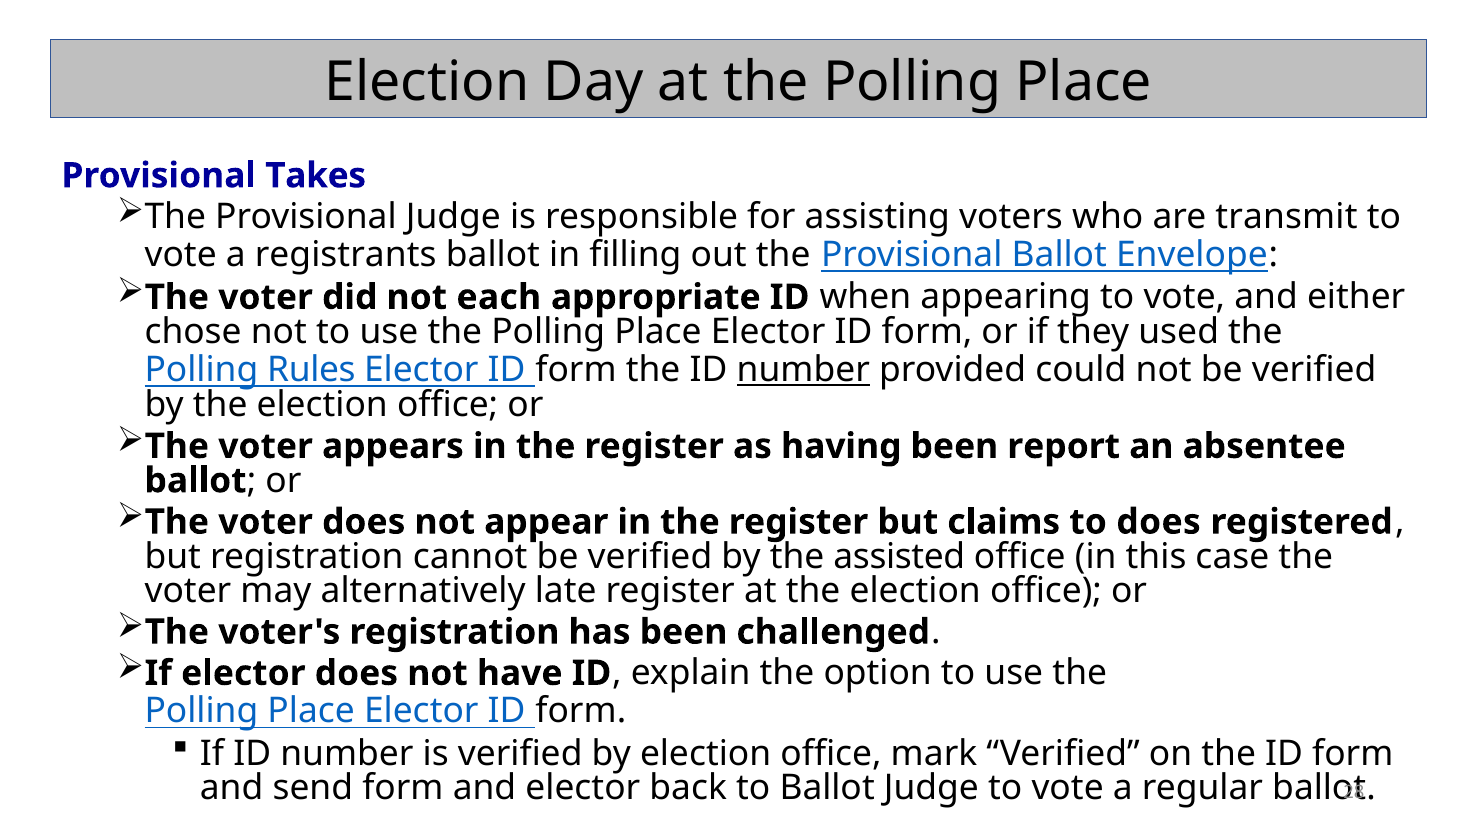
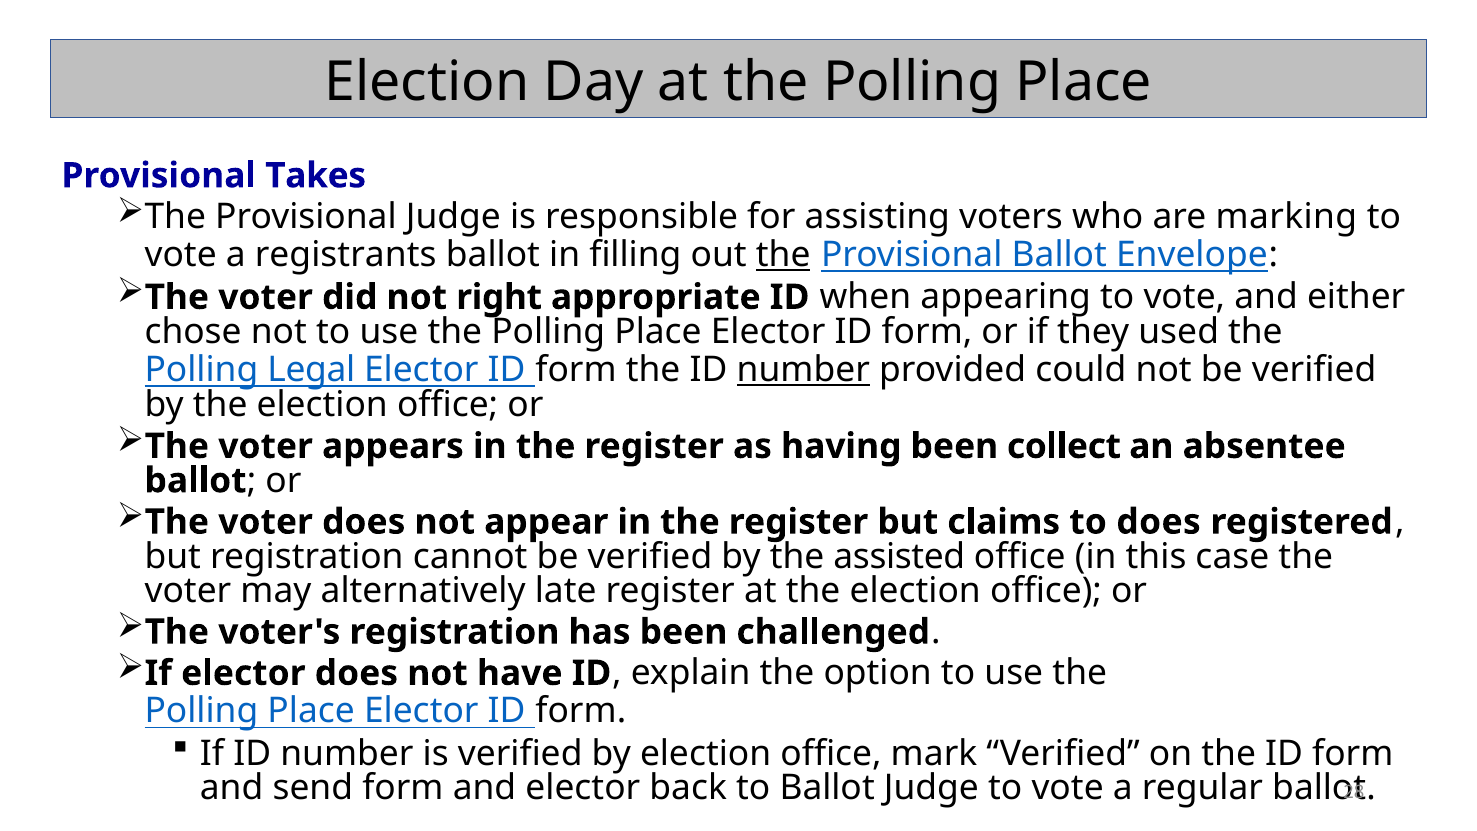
transmit: transmit -> marking (1286, 217)
the underline: none -> present (783, 255)
each: each -> right (499, 297)
Rules: Rules -> Legal (311, 370)
report: report -> collect (1064, 446)
